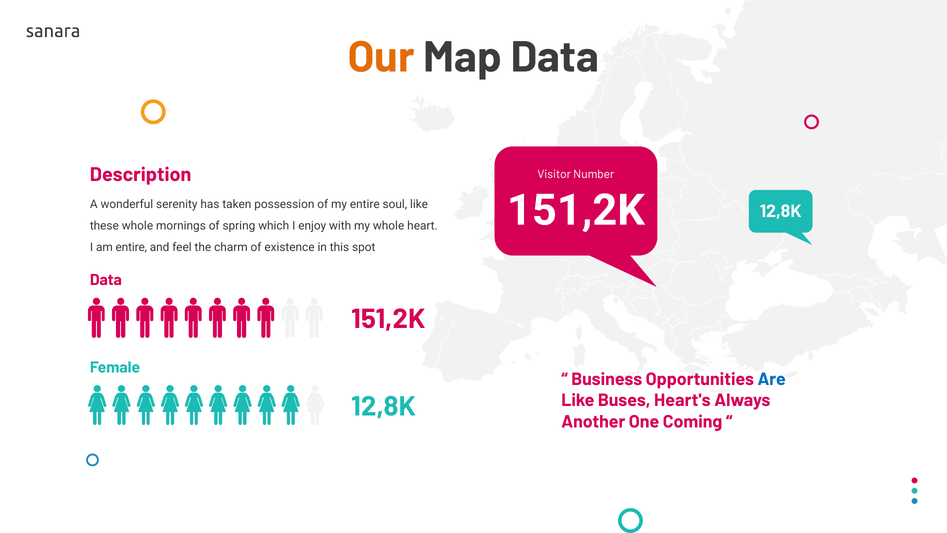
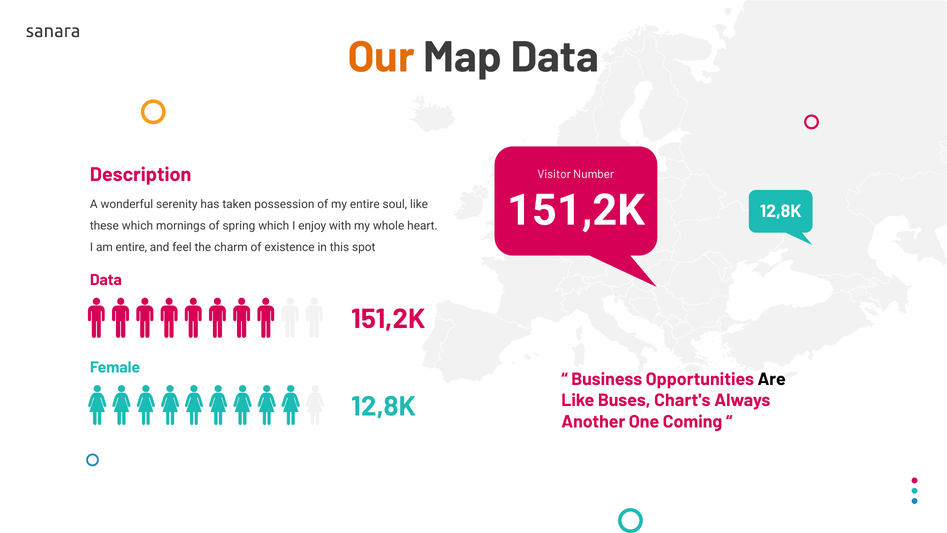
these whole: whole -> which (137, 226)
Are colour: blue -> black (772, 379)
Heart's: Heart's -> Chart's (682, 400)
